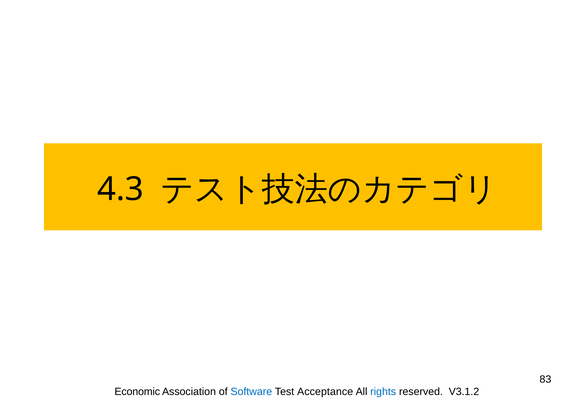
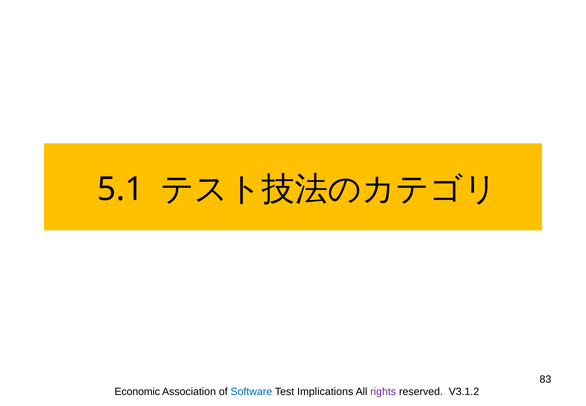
4.3: 4.3 -> 5.1 (120, 189)
Acceptance: Acceptance -> Implications (325, 392)
rights colour: blue -> purple (383, 392)
